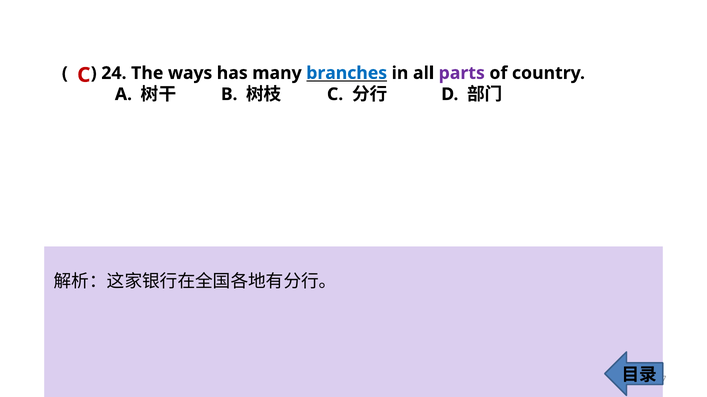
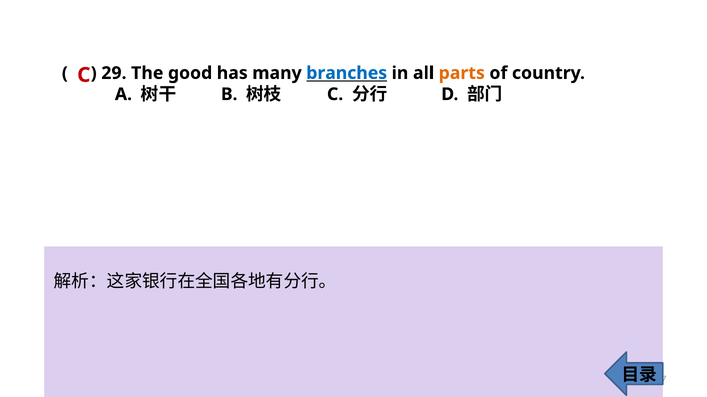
24: 24 -> 29 (114, 73)
ways: ways -> good (190, 73)
parts colour: purple -> orange (462, 73)
